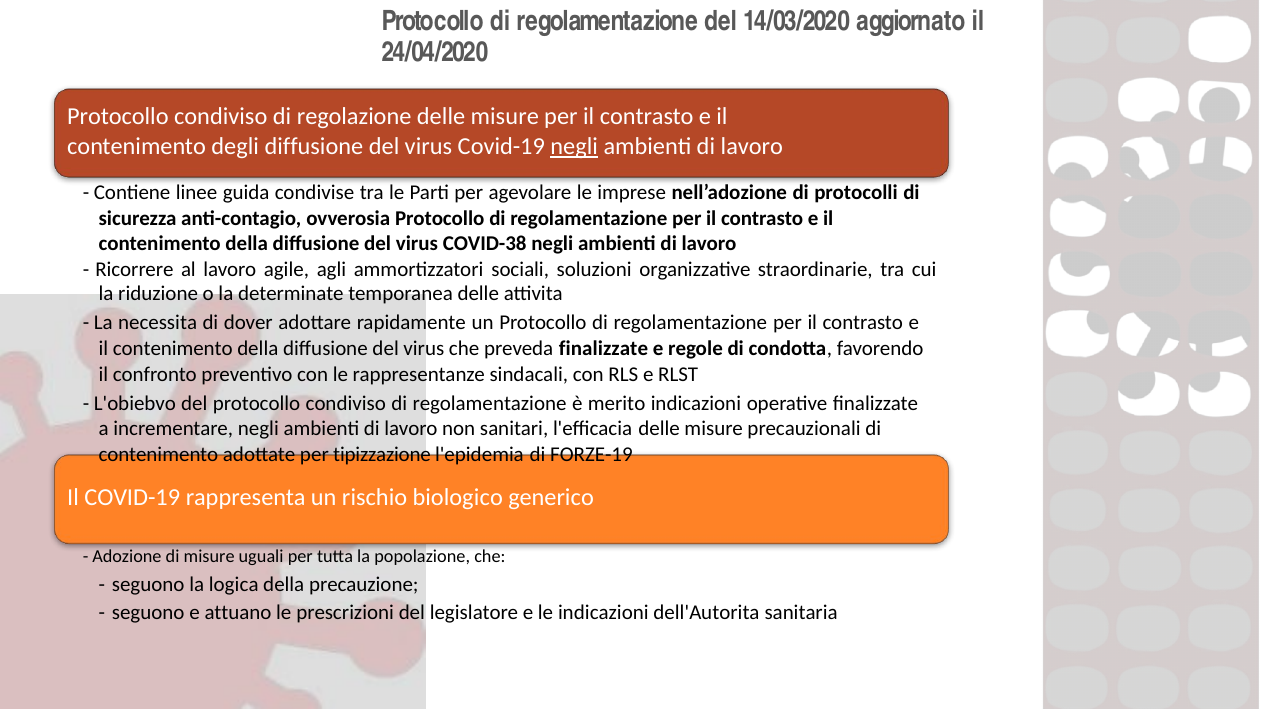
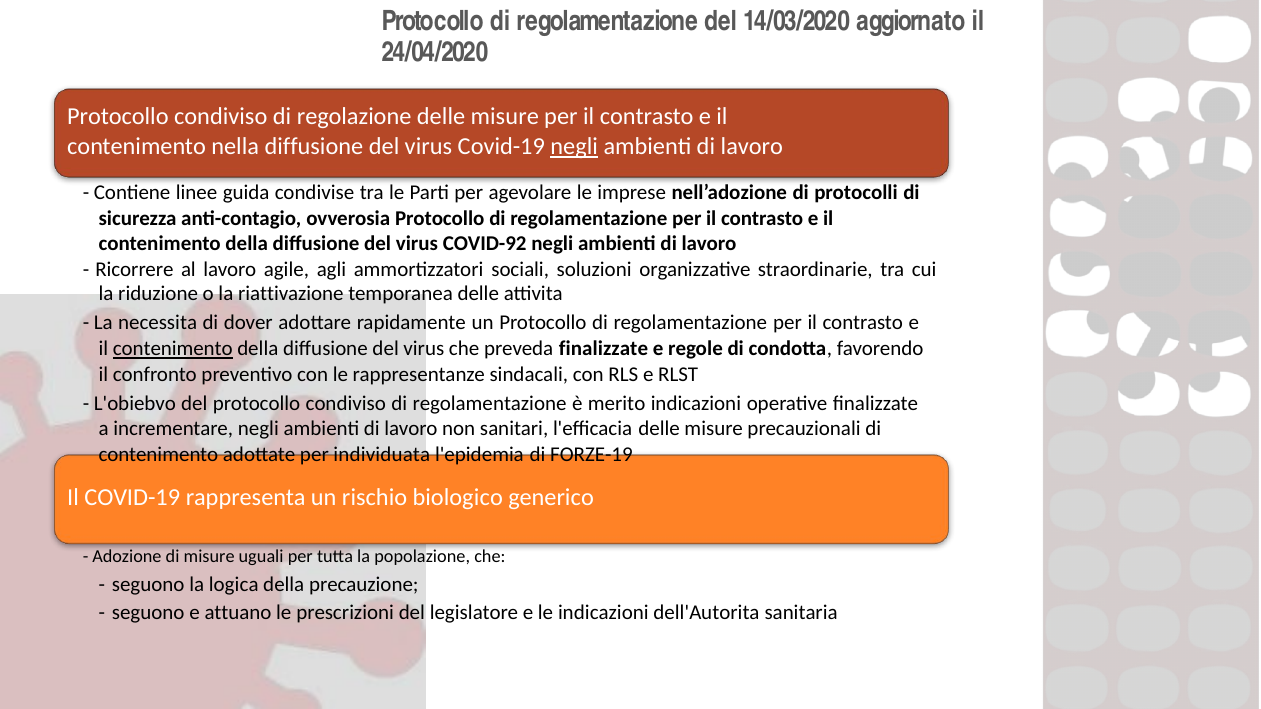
degli: degli -> nella (235, 146)
COVID-38: COVID-38 -> COVID-92 (485, 244)
determinate: determinate -> riattivazione (291, 293)
contenimento underline: none -> present (173, 349)
tipizzazione: tipizzazione -> individuata (382, 455)
